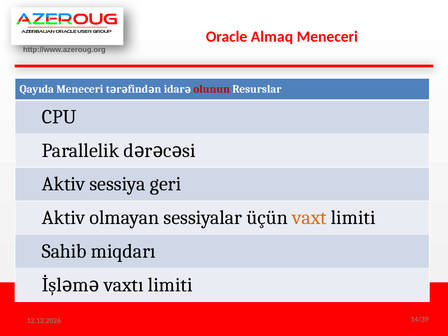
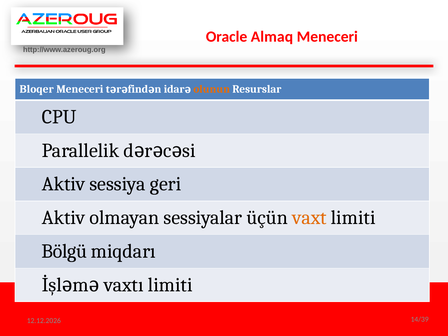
Qayıda: Qayıda -> Bloqer (37, 89)
olunun colour: red -> orange (212, 89)
Sahib: Sahib -> Bölgü (64, 251)
